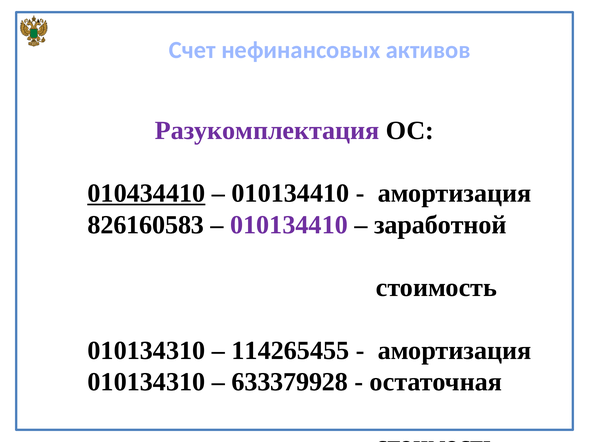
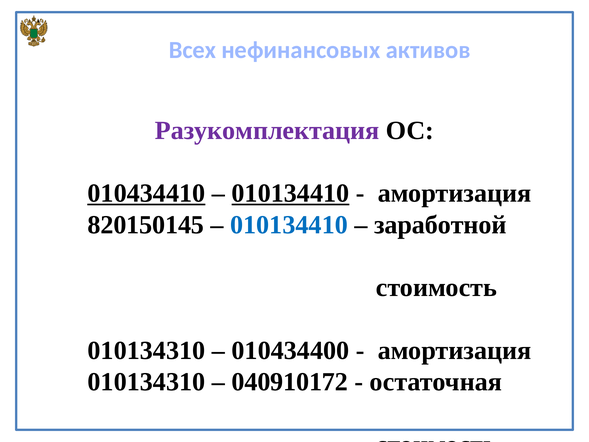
Счет: Счет -> Всех (192, 50)
010134410 underline: none -> present (290, 193)
826160583: 826160583 -> 820150145 (146, 225)
010134410 colour: purple -> blue (289, 225)
114265455: 114265455 -> 010434400 (290, 350)
633379928: 633379928 -> 040910172 (290, 382)
